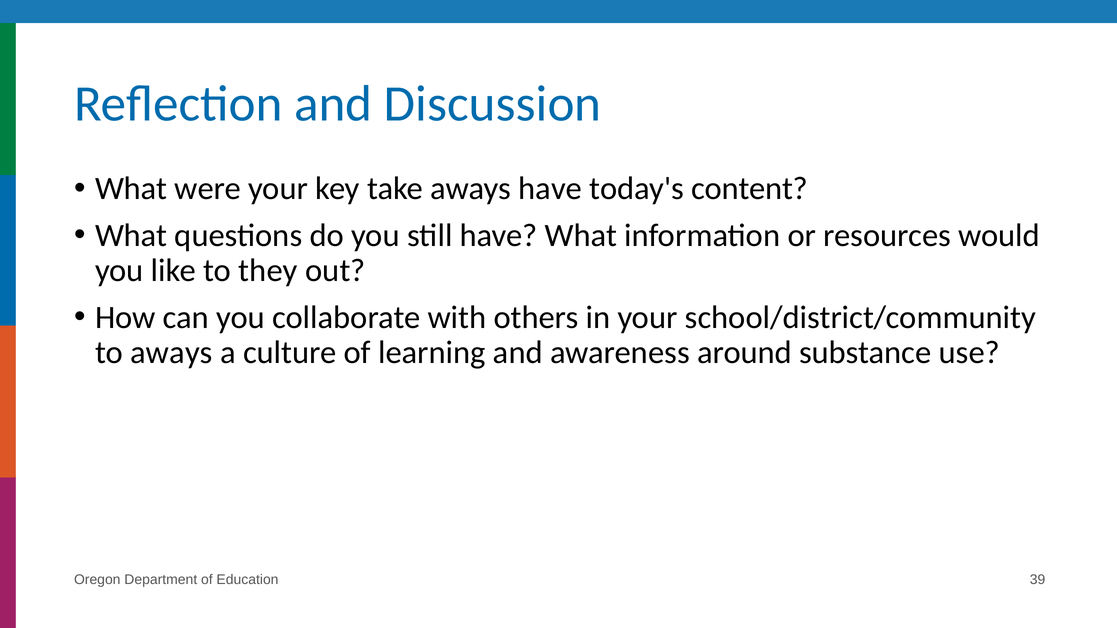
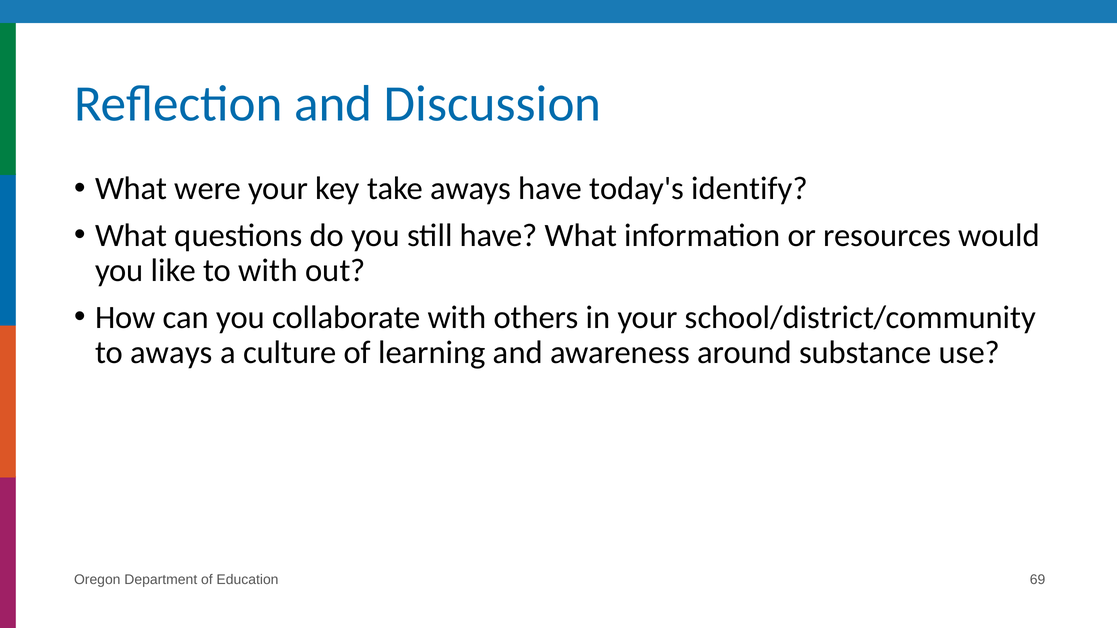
content: content -> identify (750, 189)
to they: they -> with (268, 271)
39: 39 -> 69 (1038, 580)
